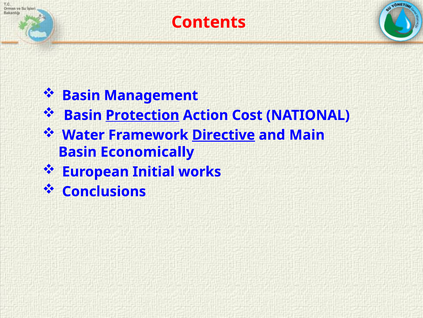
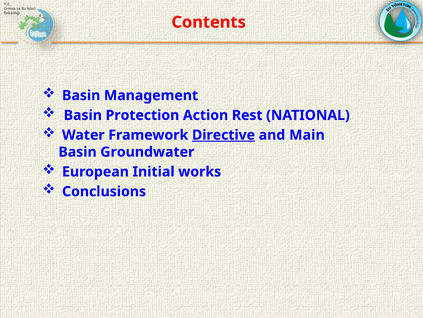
Protection underline: present -> none (142, 115)
Cost: Cost -> Rest (247, 115)
Economically: Economically -> Groundwater (147, 152)
